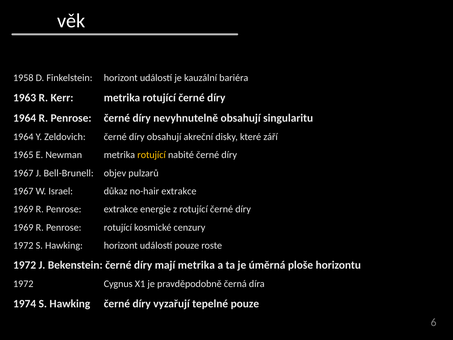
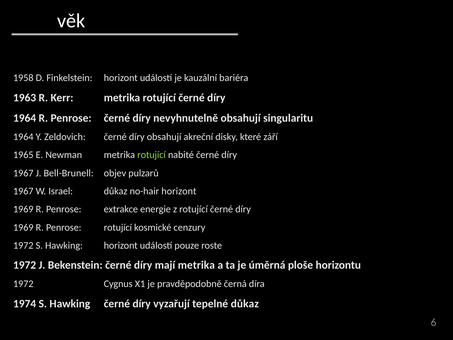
rotující colour: yellow -> light green (152, 155)
no-hair extrakce: extrakce -> horizont (179, 191)
tepelné pouze: pouze -> důkaz (245, 304)
